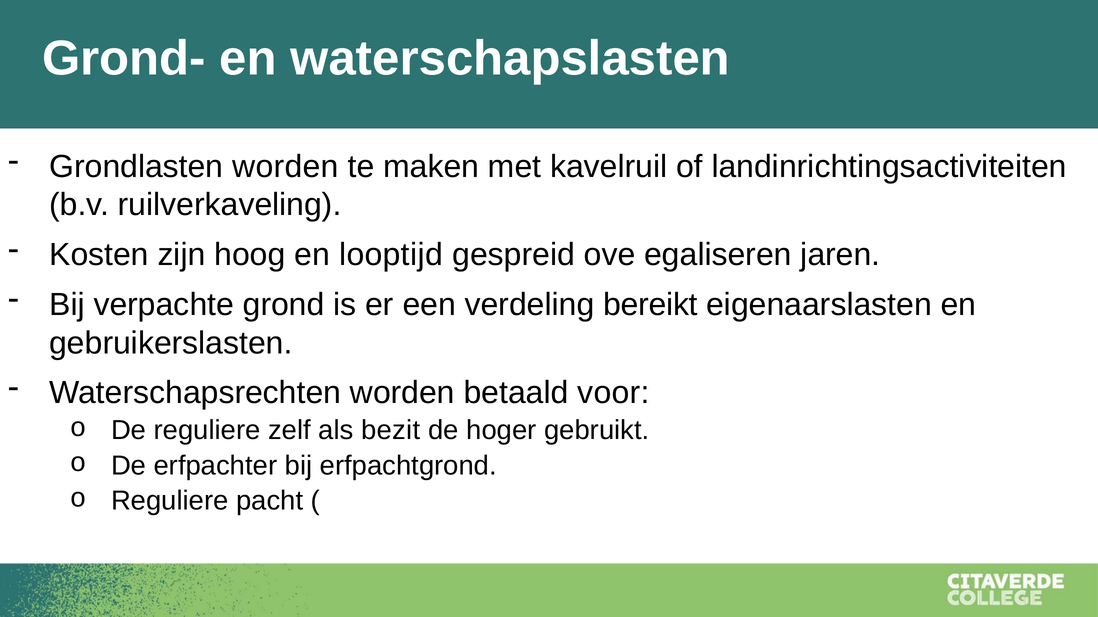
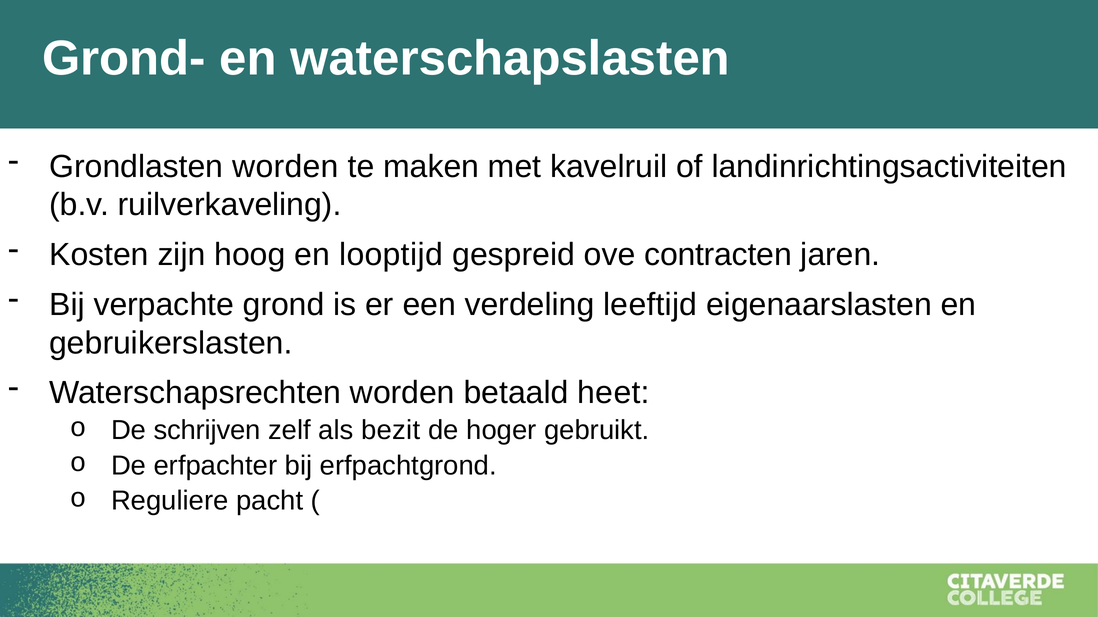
egaliseren: egaliseren -> contracten (718, 255)
bereikt: bereikt -> leeftijd (650, 305)
voor: voor -> heet (614, 393)
De reguliere: reguliere -> schrijven (207, 431)
